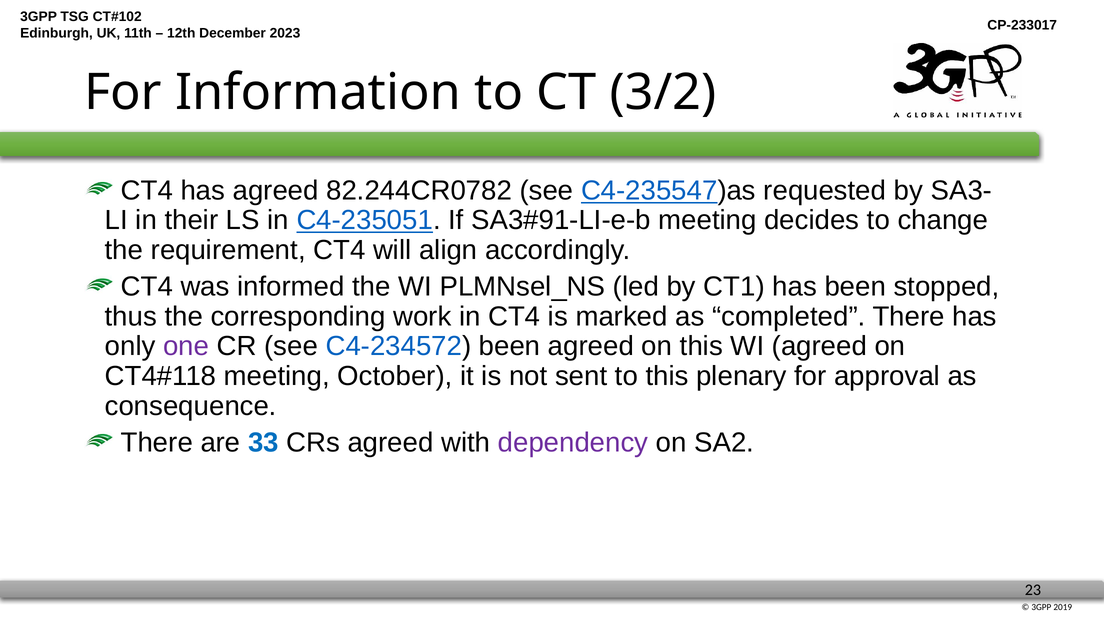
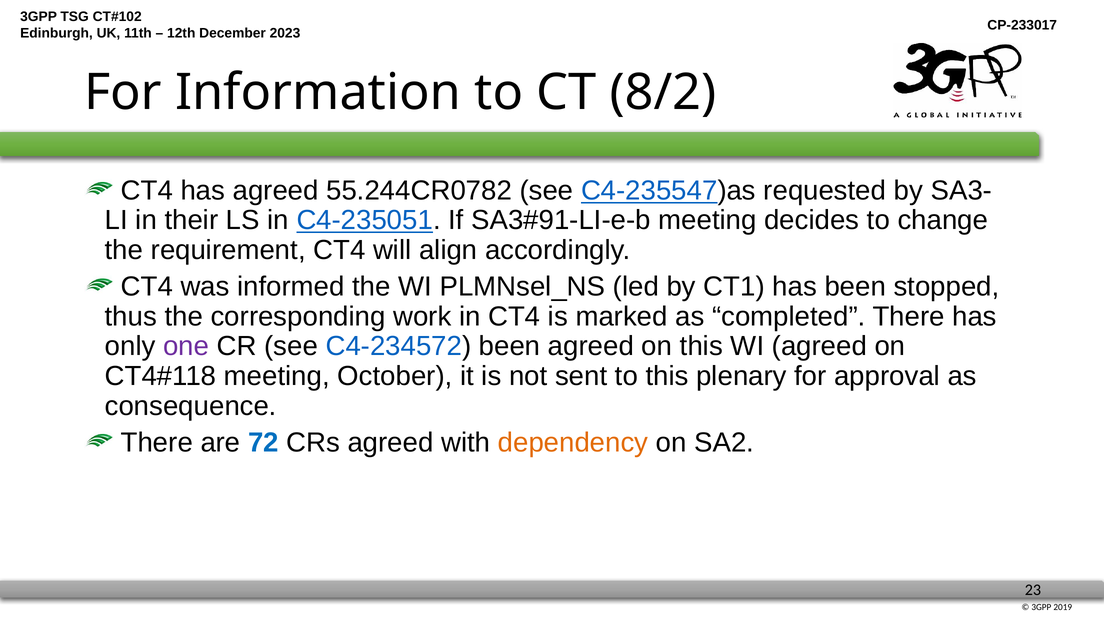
3/2: 3/2 -> 8/2 (663, 93)
82.244CR0782: 82.244CR0782 -> 55.244CR0782 (419, 190)
33: 33 -> 72 (263, 443)
dependency colour: purple -> orange (573, 443)
